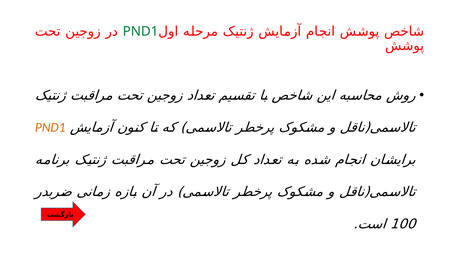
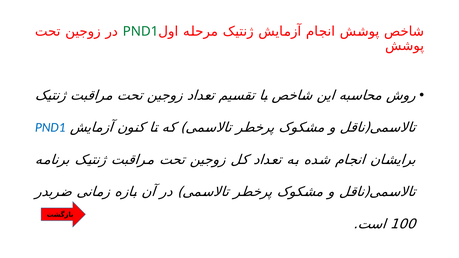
PND1 colour: orange -> blue (50, 128)
